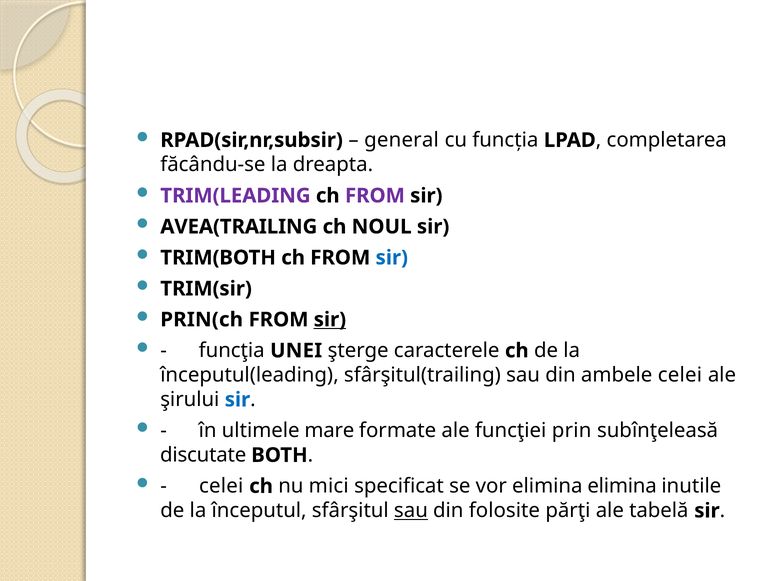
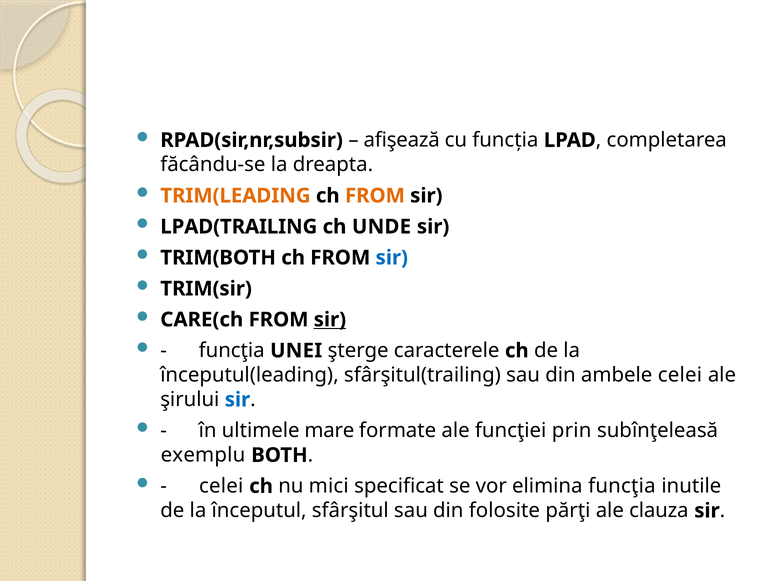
general: general -> afişează (402, 140)
TRIM(LEADING colour: purple -> orange (235, 196)
FROM colour: purple -> orange (375, 196)
AVEA(TRAILING: AVEA(TRAILING -> LPAD(TRAILING (239, 227)
NOUL: NOUL -> UNDE (382, 227)
PRIN(ch: PRIN(ch -> CARE(ch (202, 320)
discutate: discutate -> exemplu (203, 455)
elimina elimina: elimina -> funcţia (622, 486)
sau underline: present -> none (411, 511)
tabelă: tabelă -> clauza (659, 511)
